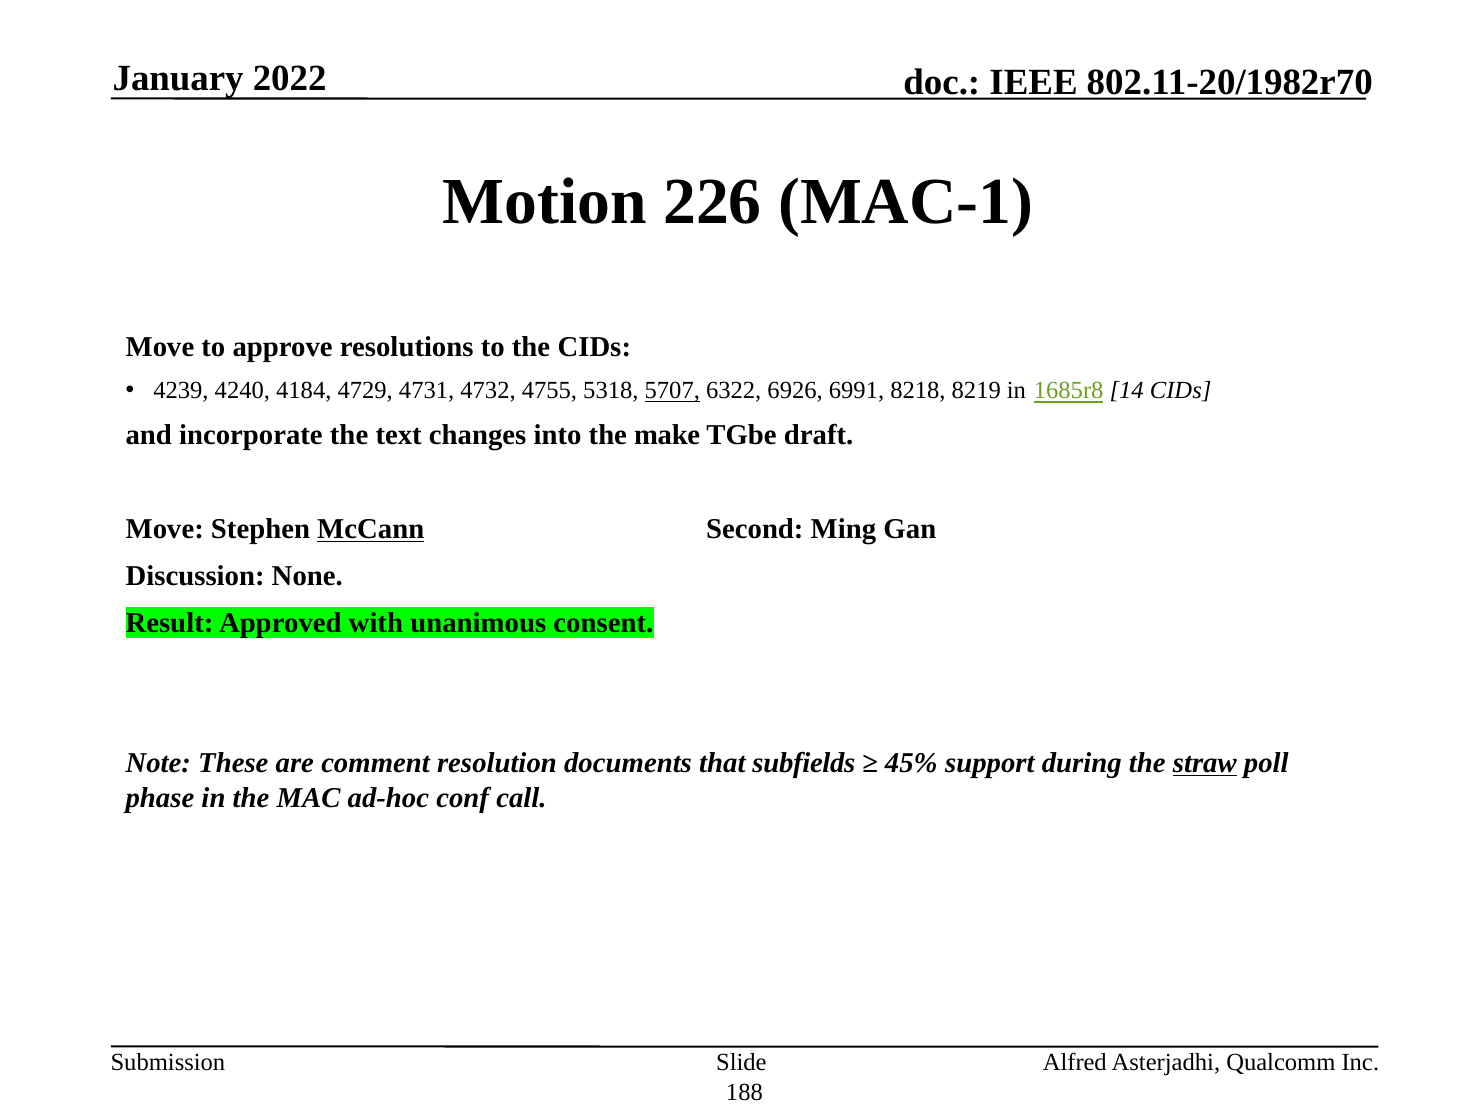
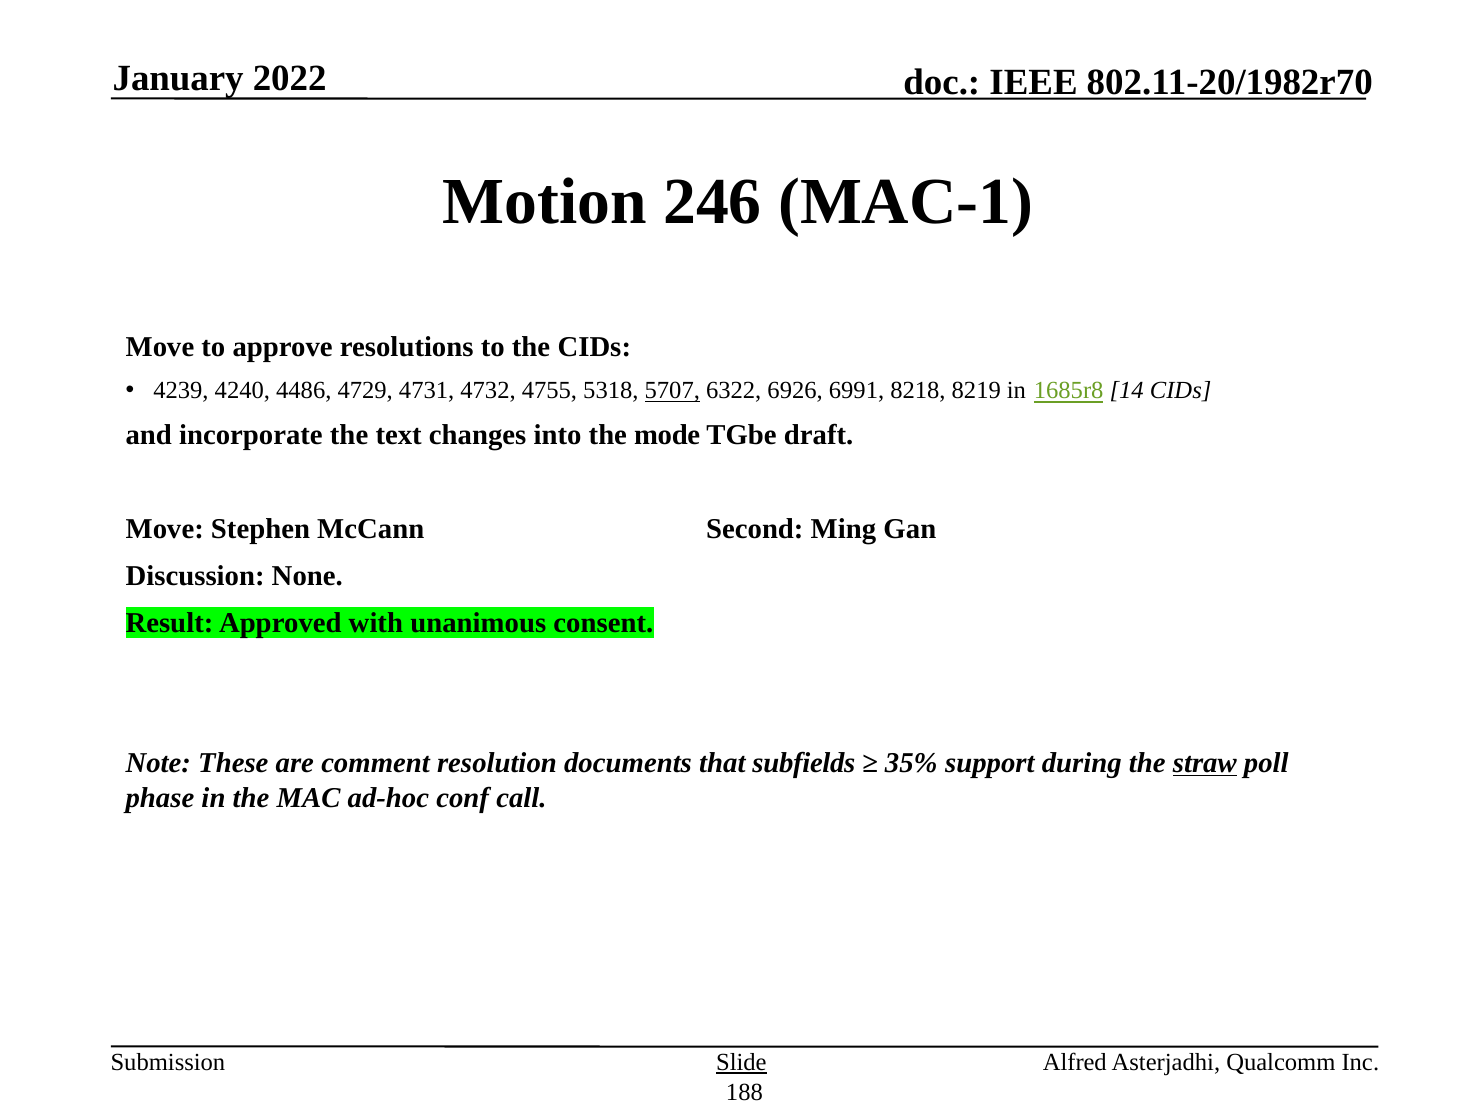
226: 226 -> 246 (713, 201)
4184: 4184 -> 4486 (304, 391)
make: make -> mode (667, 435)
McCann underline: present -> none (371, 529)
45%: 45% -> 35% (911, 763)
Slide underline: none -> present (741, 1062)
